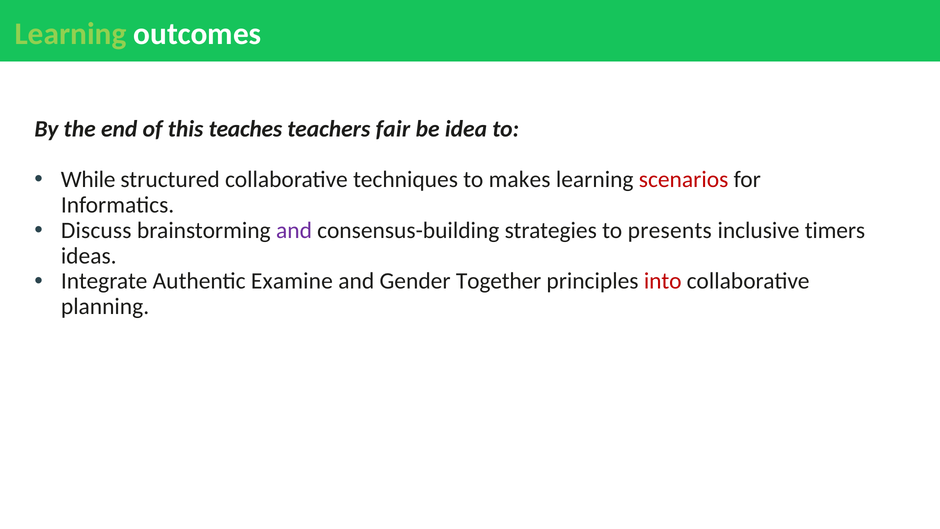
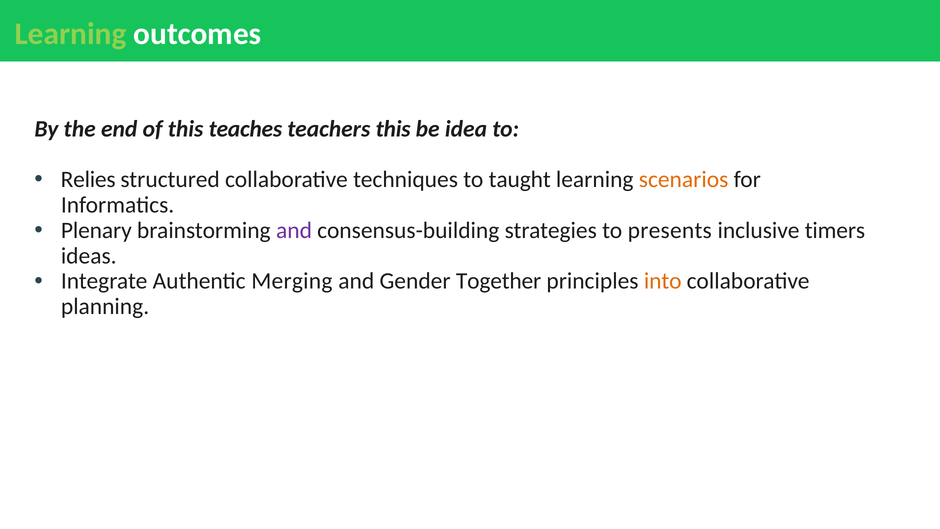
teachers fair: fair -> this (393, 129)
While: While -> Relies (88, 180)
makes: makes -> taught (520, 180)
scenarios colour: red -> orange (684, 180)
Discuss: Discuss -> Plenary (96, 230)
Examine: Examine -> Merging (292, 281)
into colour: red -> orange (663, 281)
